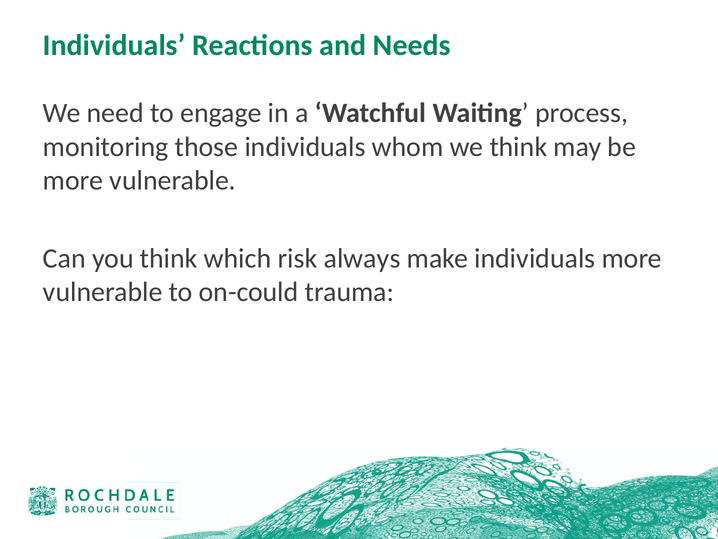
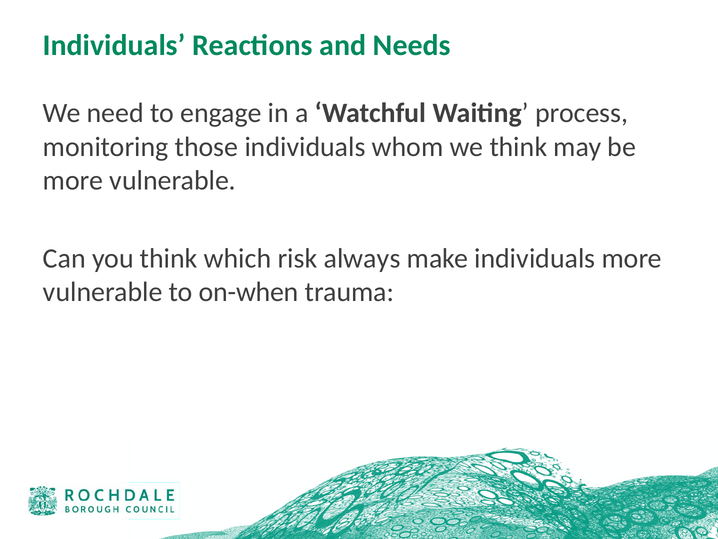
on-could: on-could -> on-when (249, 292)
